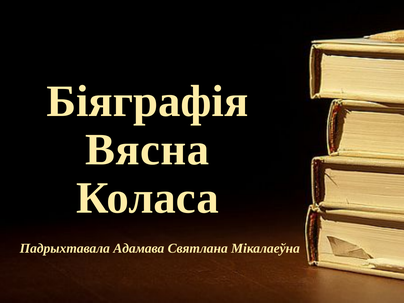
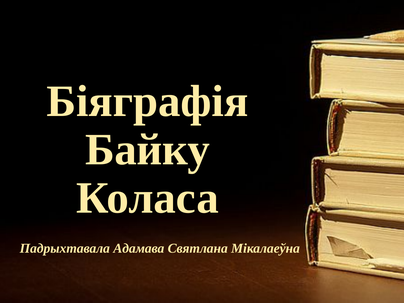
Вясна: Вясна -> Байку (148, 150)
